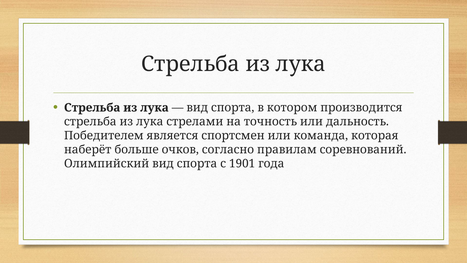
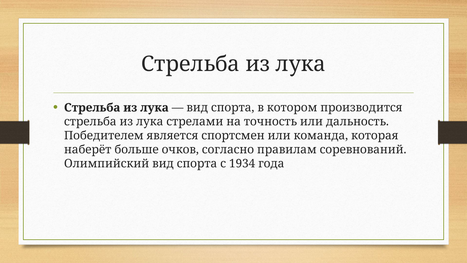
1901: 1901 -> 1934 (242, 164)
